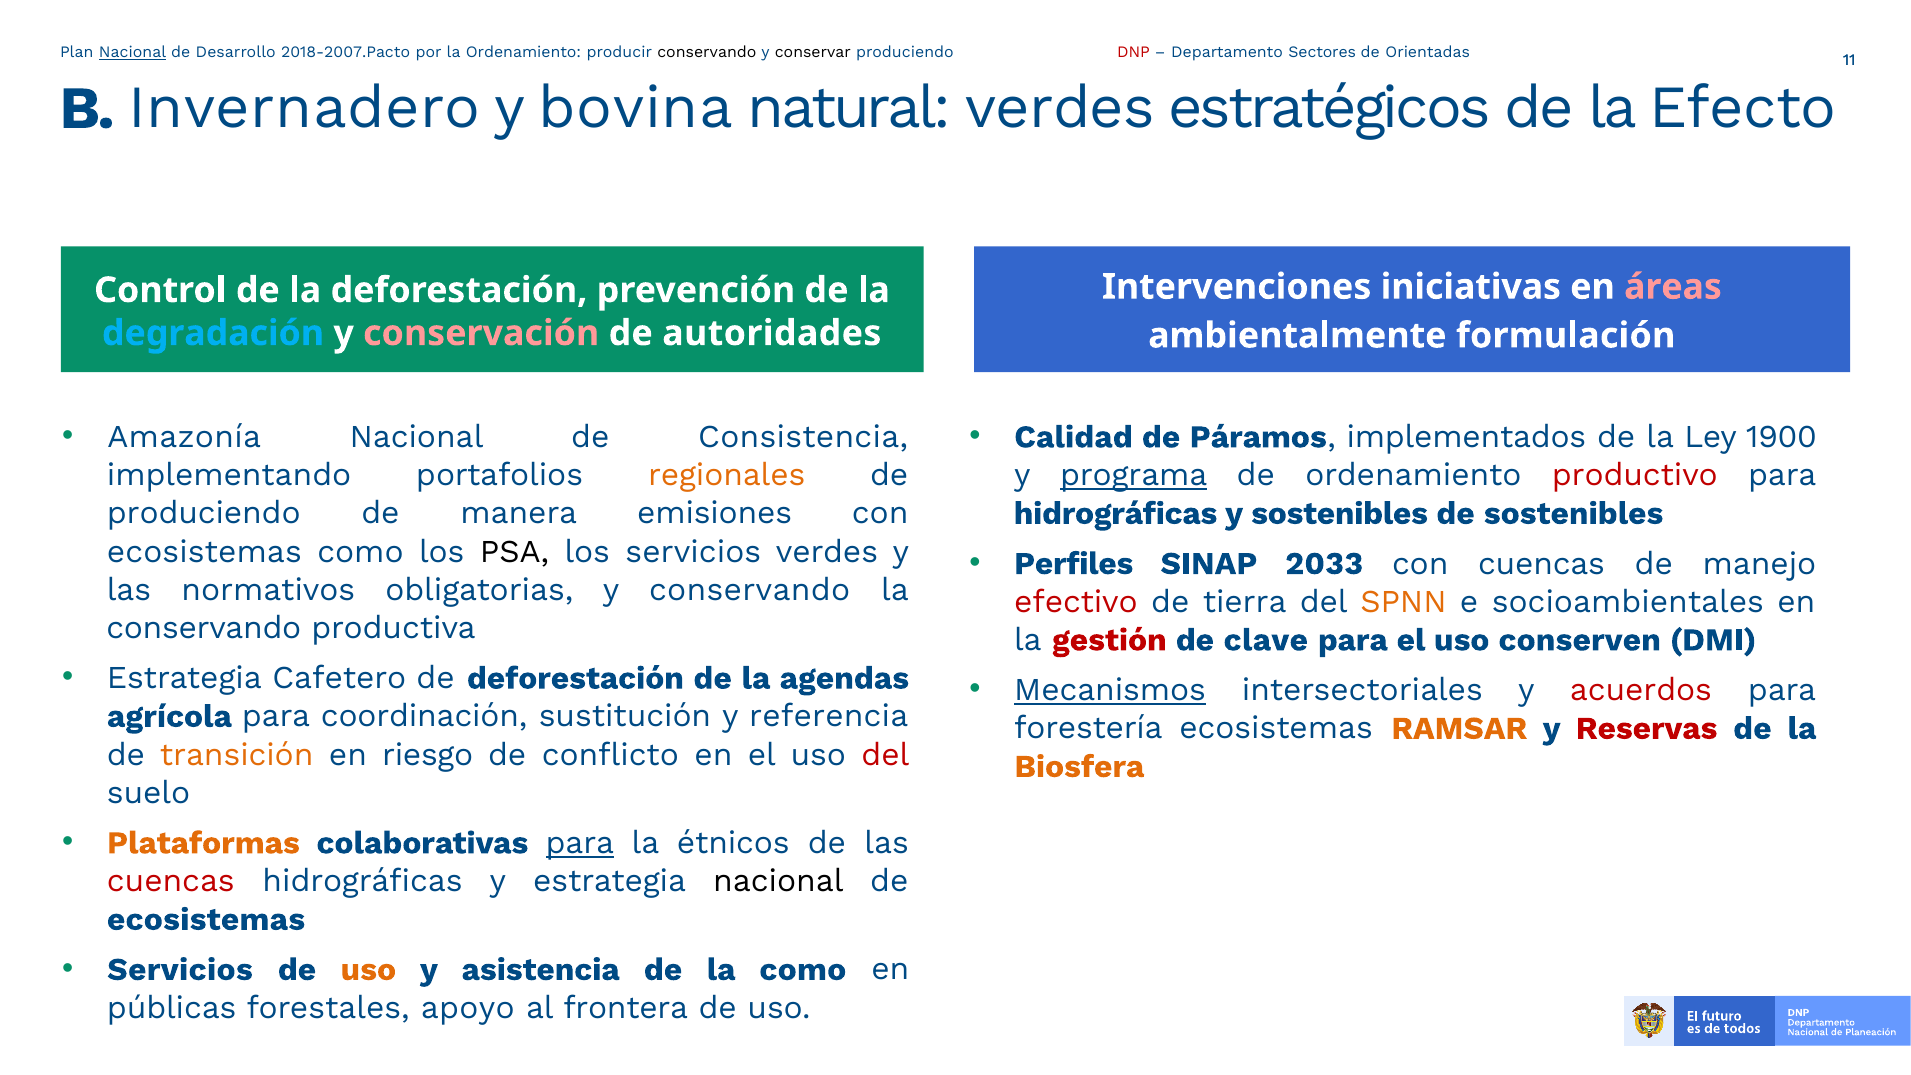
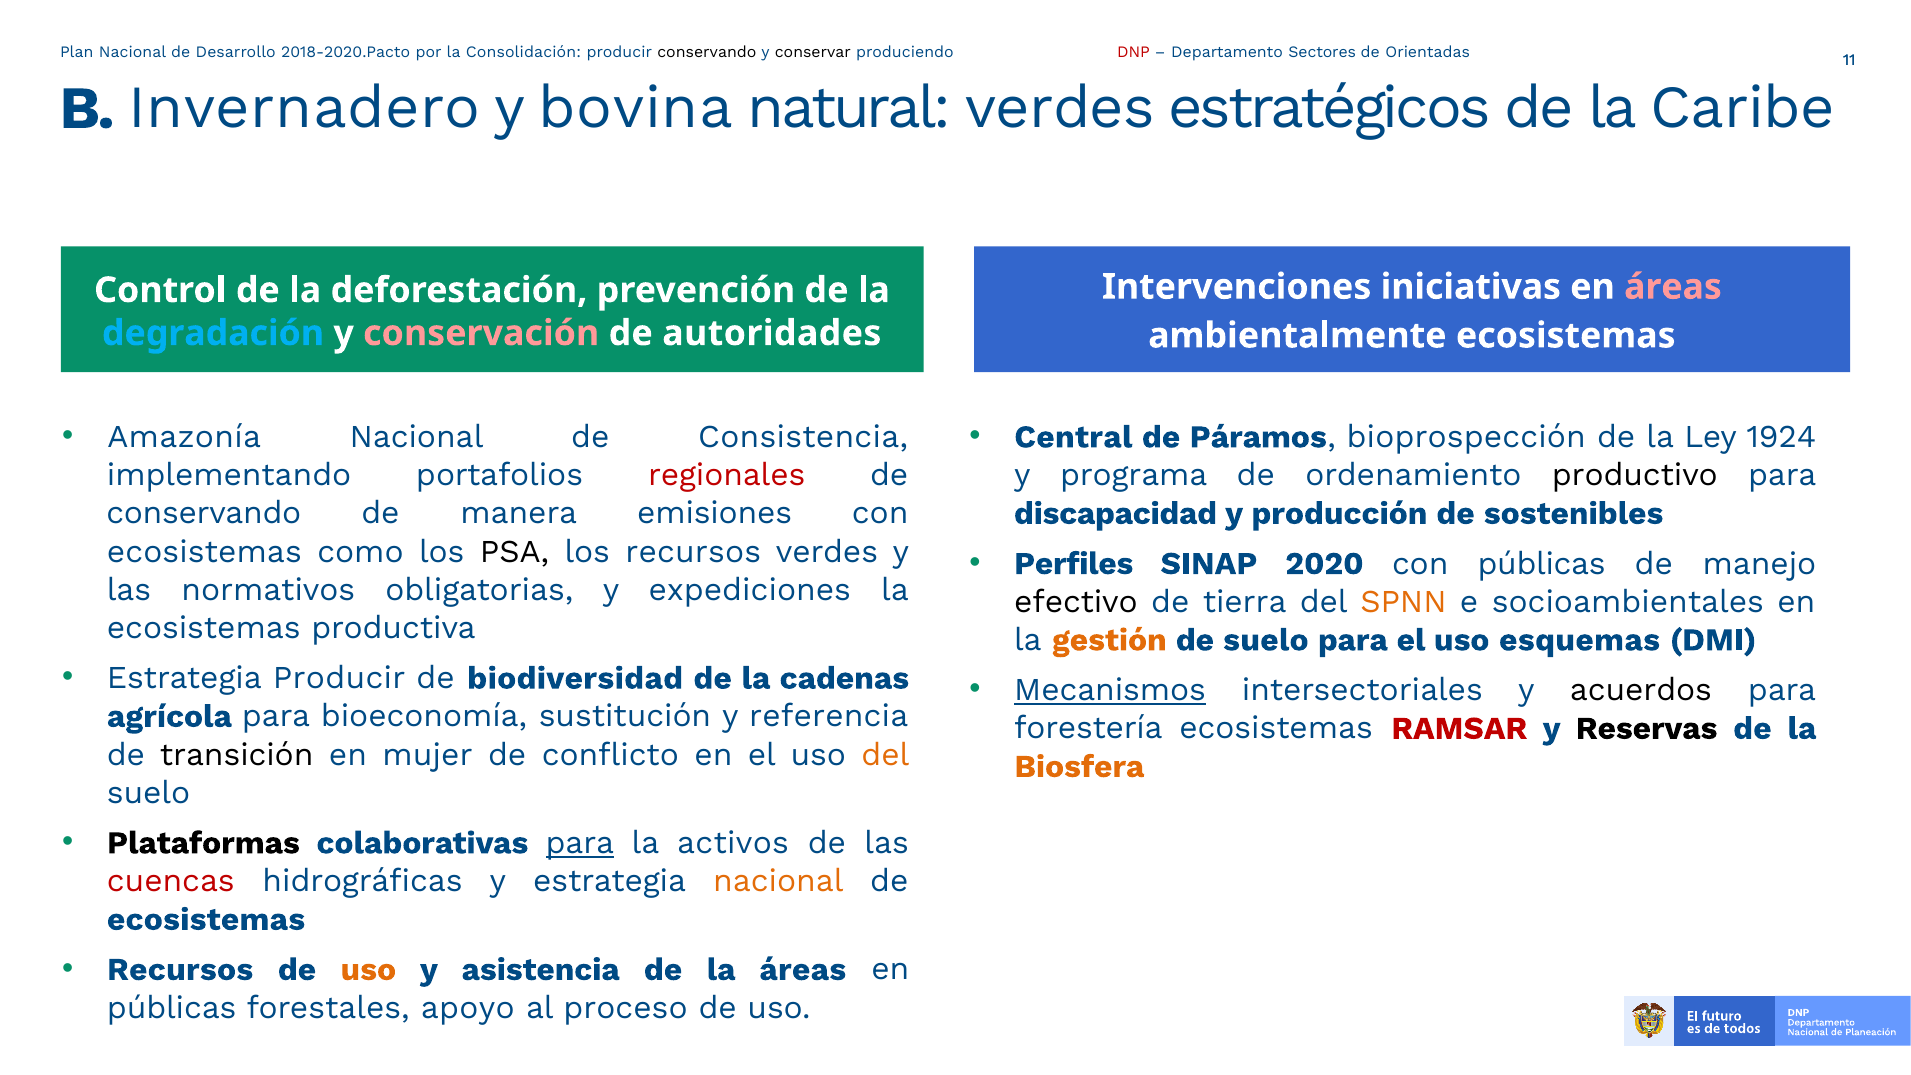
Nacional underline: present -> none (133, 53)
2018-2007.Pacto: 2018-2007.Pacto -> 2018-2020.Pacto (346, 53)
la Ordenamiento: Ordenamiento -> Consolidación (523, 53)
Efecto: Efecto -> Caribe (1743, 108)
ambientalmente formulación: formulación -> ecosistemas (1566, 336)
Calidad: Calidad -> Central (1073, 437)
implementados: implementados -> bioprospección (1466, 437)
1900: 1900 -> 1924 (1781, 437)
regionales colour: orange -> red (727, 475)
programa underline: present -> none (1134, 475)
productivo colour: red -> black (1635, 475)
hidrográficas: hidrográficas -> discapacidad (1116, 513)
y sostenibles: sostenibles -> producción (1339, 513)
produciendo: produciendo -> conservando (204, 513)
los servicios: servicios -> recursos (693, 552)
2033: 2033 -> 2020 (1324, 563)
con cuencas: cuencas -> públicas (1542, 563)
y conservando: conservando -> expediciones (750, 590)
efectivo colour: red -> black (1076, 602)
conservando: conservando -> ecosistemas (204, 628)
gestión colour: red -> orange (1109, 640)
de clave: clave -> suelo (1266, 640)
conserven: conserven -> esquemas (1580, 640)
Estrategia Cafetero: Cafetero -> Producir (339, 678)
de deforestación: deforestación -> biodiversidad (575, 678)
agendas: agendas -> cadenas (844, 678)
acuerdos colour: red -> black (1641, 690)
coordinación: coordinación -> bioeconomía (424, 716)
RAMSAR colour: orange -> red (1459, 728)
Reservas colour: red -> black (1647, 728)
transición colour: orange -> black (237, 754)
riesgo: riesgo -> mujer (427, 754)
del colour: red -> orange (885, 754)
Plataformas colour: orange -> black (203, 843)
étnicos: étnicos -> activos (733, 843)
nacional colour: black -> orange (778, 881)
Servicios: Servicios -> Recursos (180, 969)
la como: como -> áreas (803, 969)
frontera: frontera -> proceso (625, 1008)
